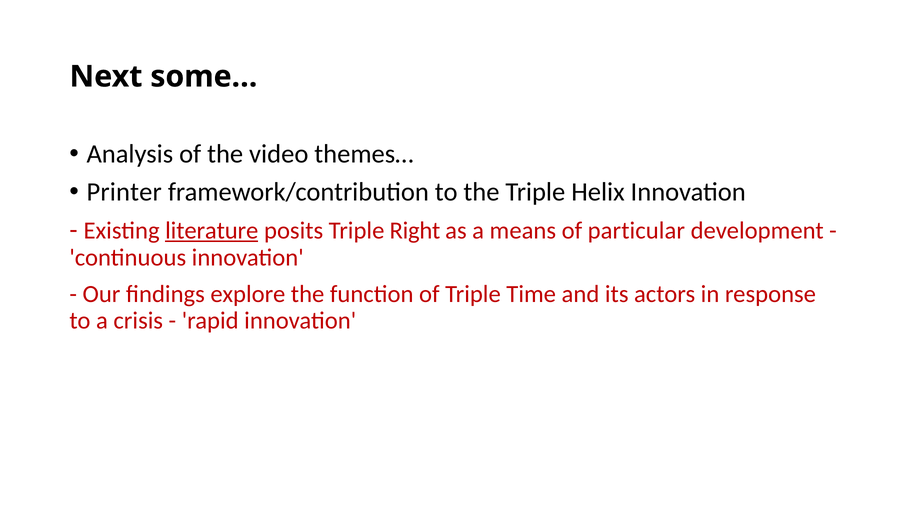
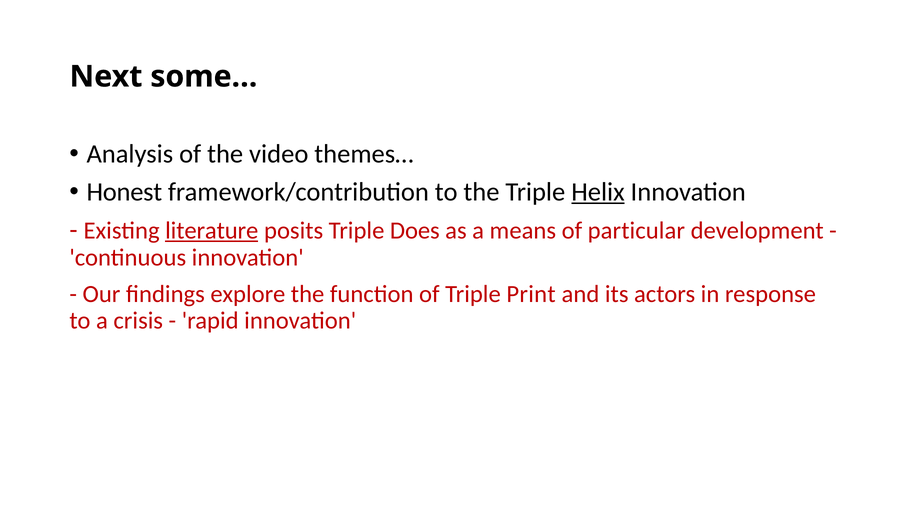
Printer: Printer -> Honest (124, 192)
Helix underline: none -> present (598, 192)
Right: Right -> Does (415, 231)
Time: Time -> Print (531, 294)
